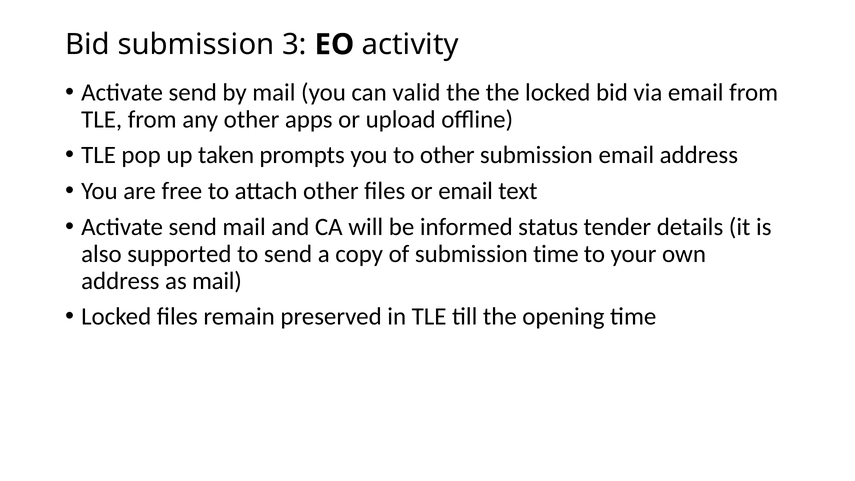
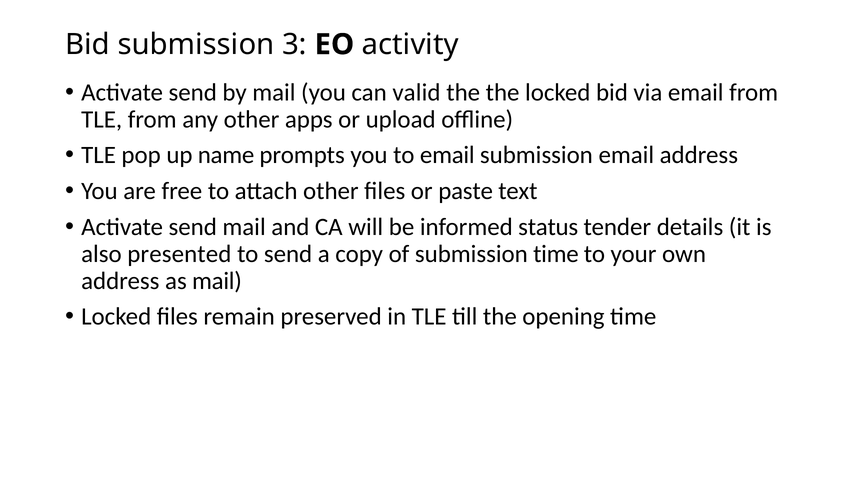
taken: taken -> name (226, 155)
to other: other -> email (447, 155)
or email: email -> paste (466, 191)
supported: supported -> presented (179, 254)
